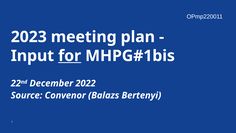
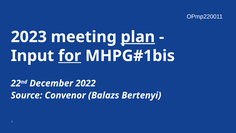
plan underline: none -> present (138, 37)
